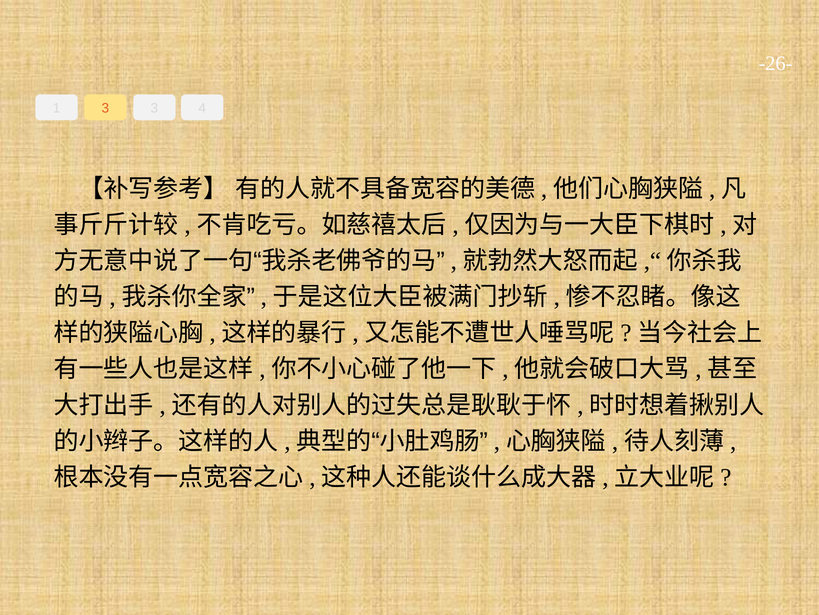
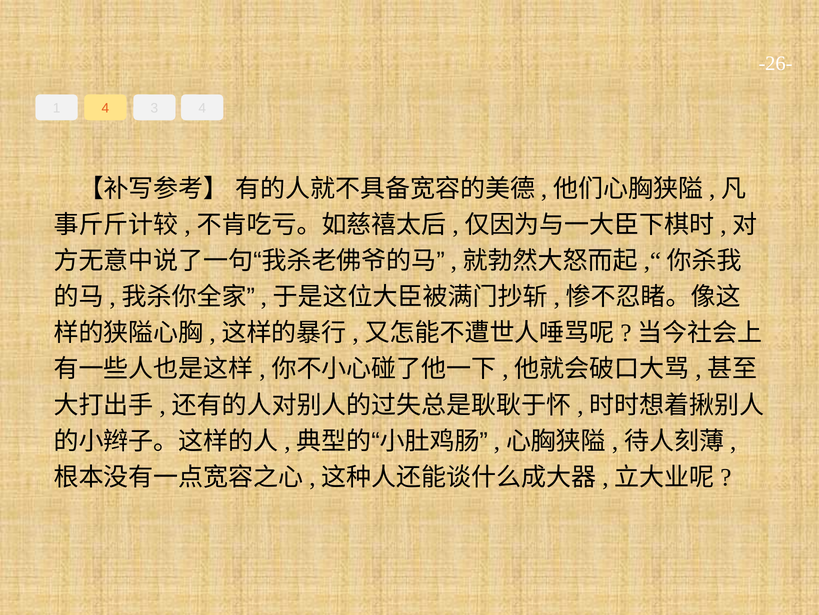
1 3: 3 -> 4 (105, 108)
